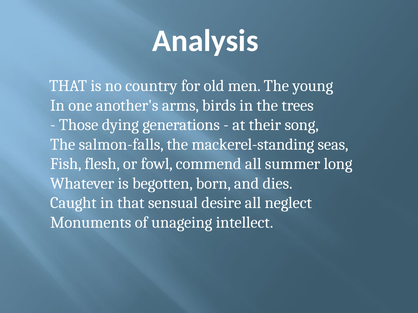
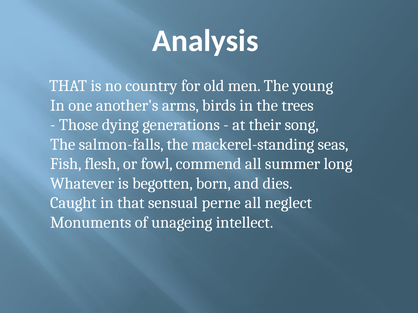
desire: desire -> perne (221, 203)
